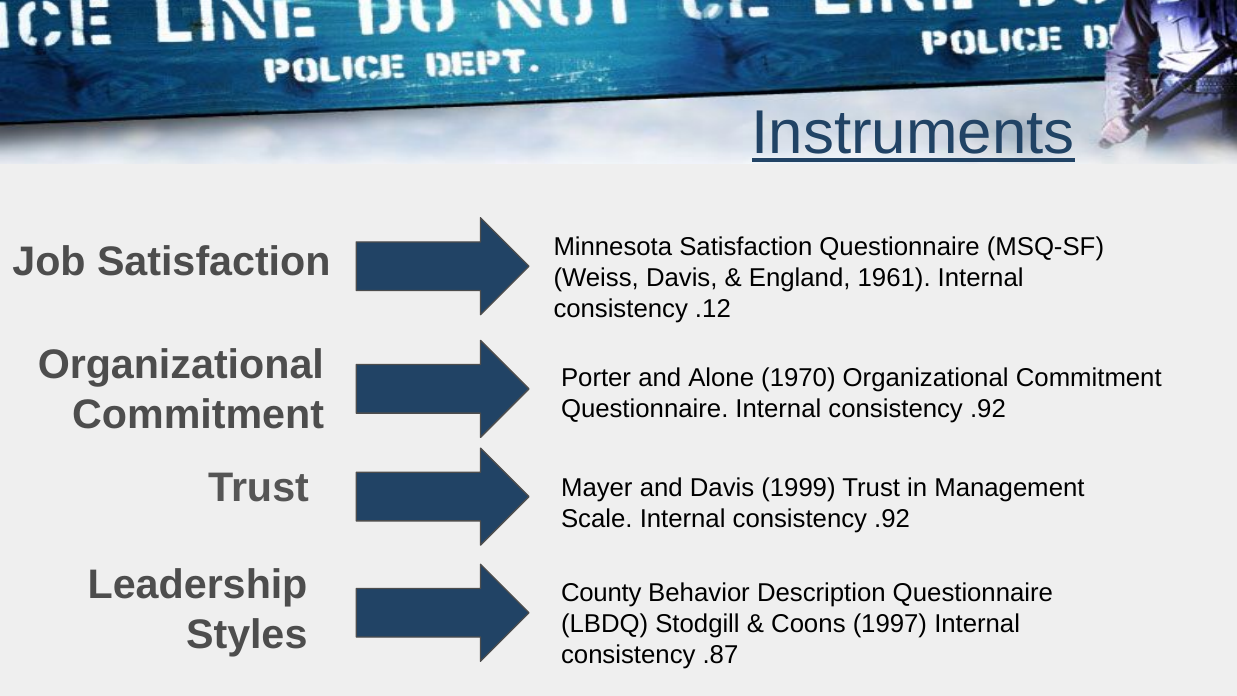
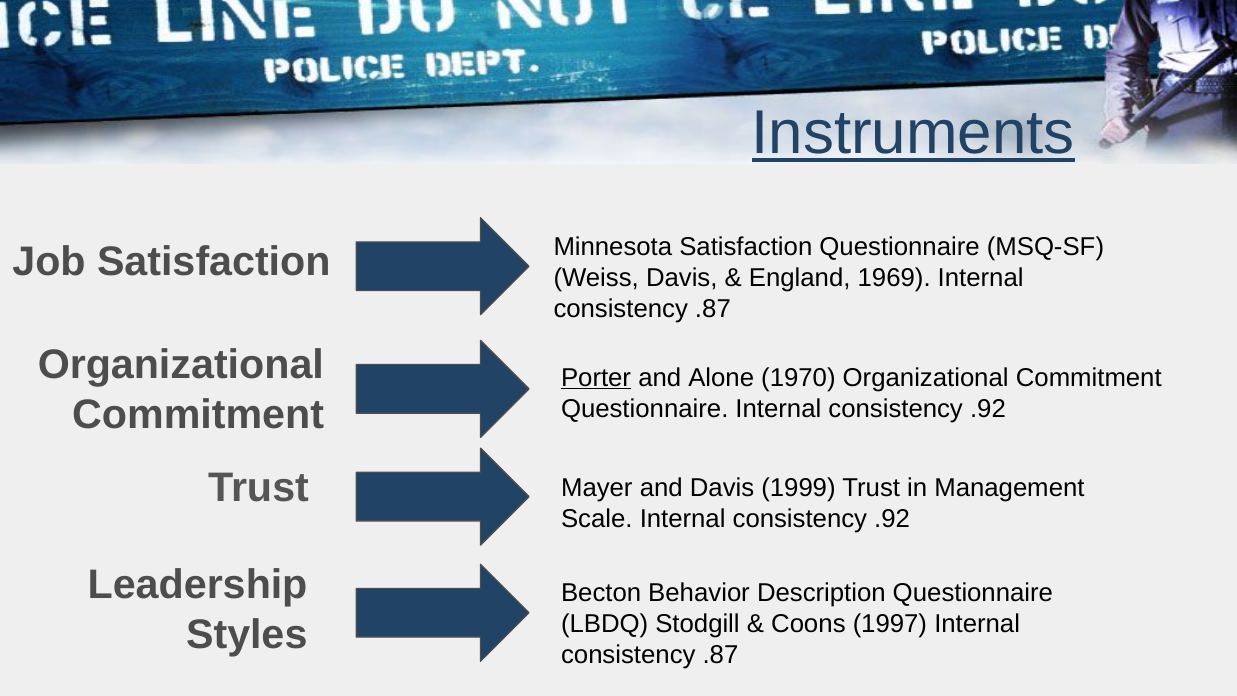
1961: 1961 -> 1969 (894, 278)
.12: .12 -> .87 (713, 309)
Porter underline: none -> present (596, 378)
County: County -> Becton (601, 593)
